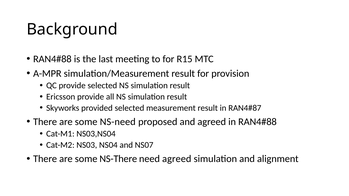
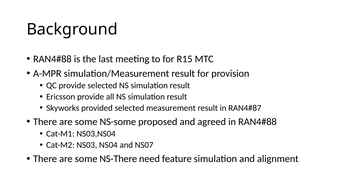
NS-need: NS-need -> NS-some (118, 122)
need agreed: agreed -> feature (177, 159)
